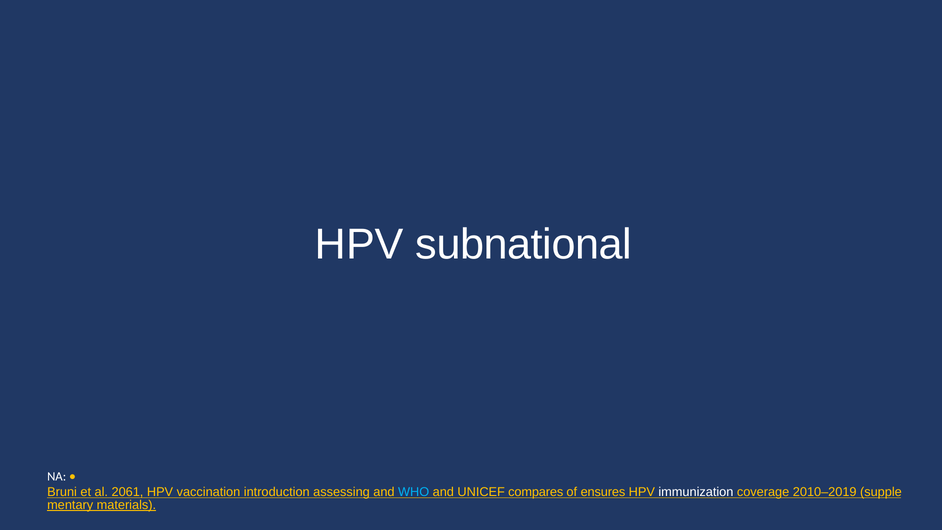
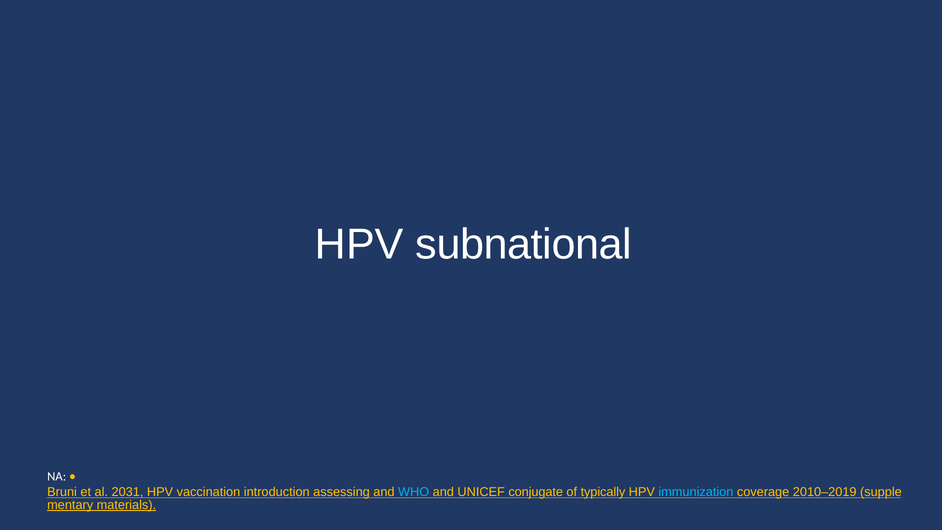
2061: 2061 -> 2031 (127, 492)
compares: compares -> conjugate (536, 492)
ensures: ensures -> typically (603, 492)
immunization colour: white -> light blue (696, 492)
